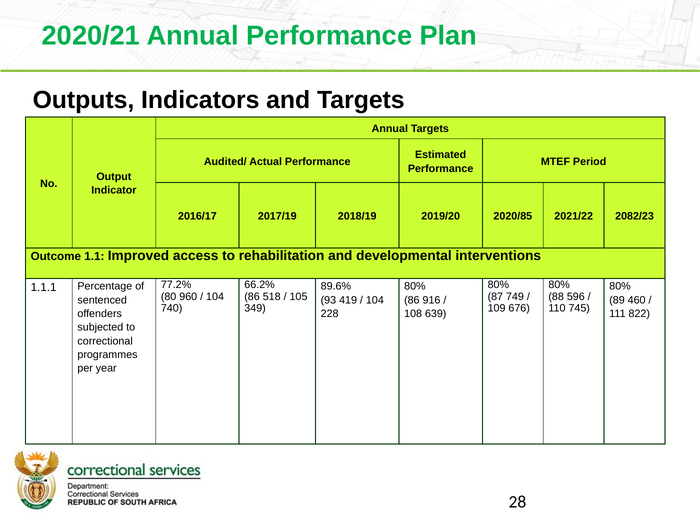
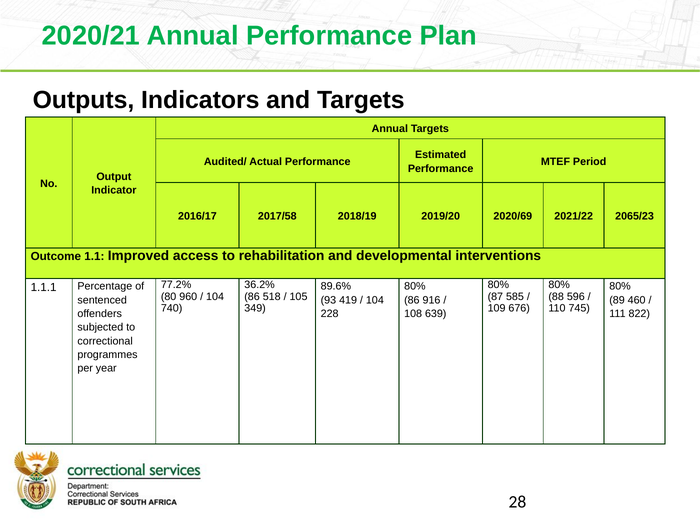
2017/19: 2017/19 -> 2017/58 (277, 216)
2020/85: 2020/85 -> 2020/69 (513, 216)
2082/23: 2082/23 -> 2065/23 (635, 216)
66.2%: 66.2% -> 36.2% (260, 285)
749: 749 -> 585 (515, 297)
